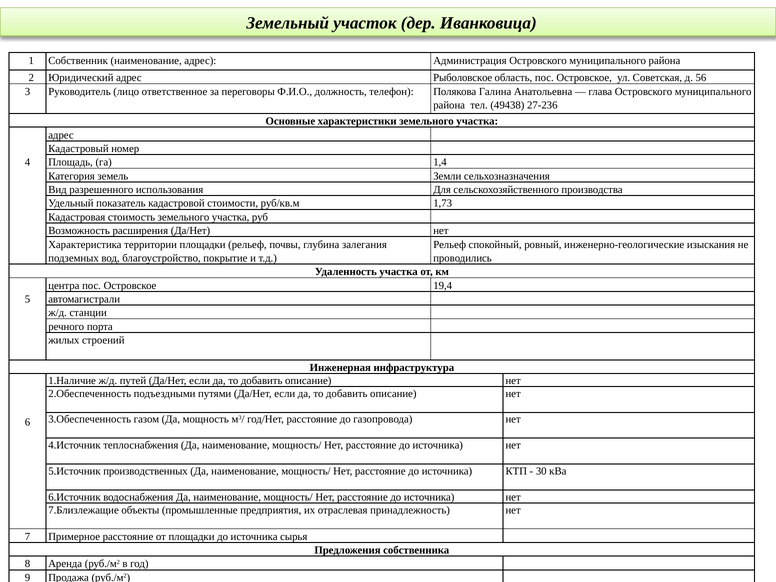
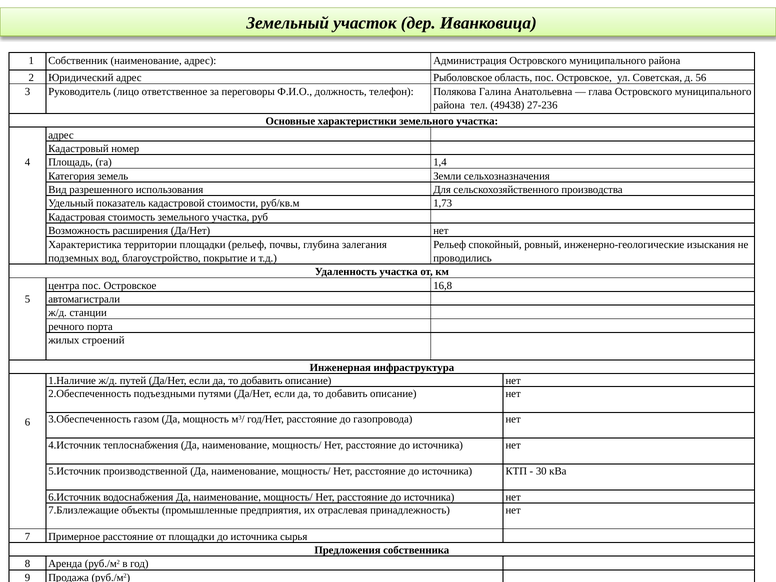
19,4: 19,4 -> 16,8 (443, 285)
производственных: производственных -> производственной (145, 471)
